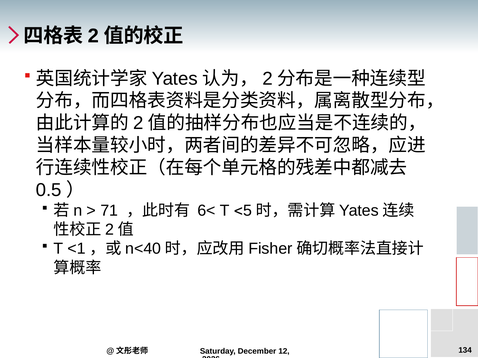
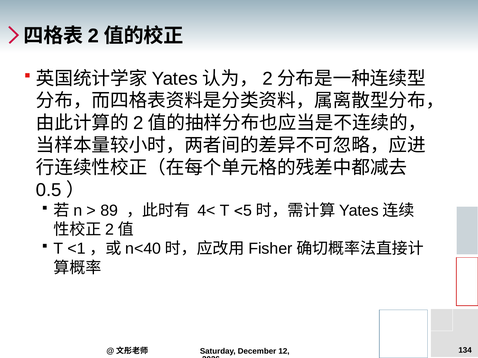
71: 71 -> 89 (109, 211)
6<: 6< -> 4< (207, 211)
